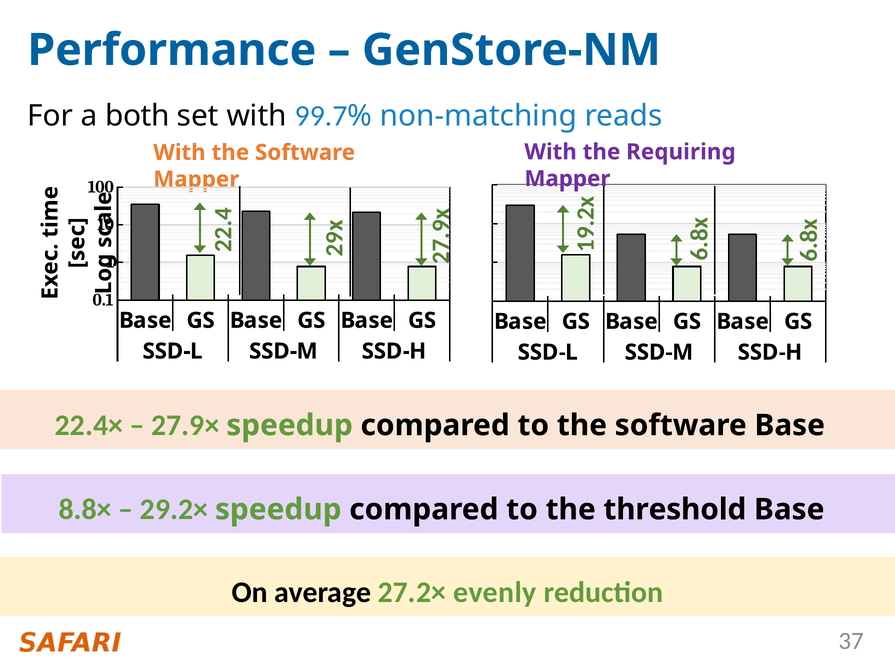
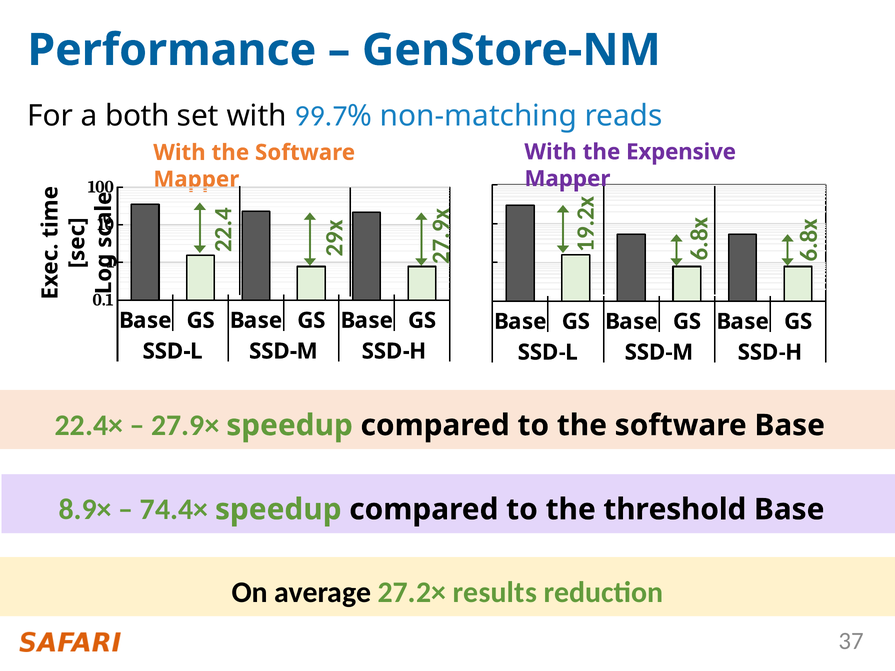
Requiring: Requiring -> Expensive (681, 152)
8.8×: 8.8× -> 8.9× (85, 510)
29.2×: 29.2× -> 74.4× (174, 510)
evenly: evenly -> results (495, 593)
